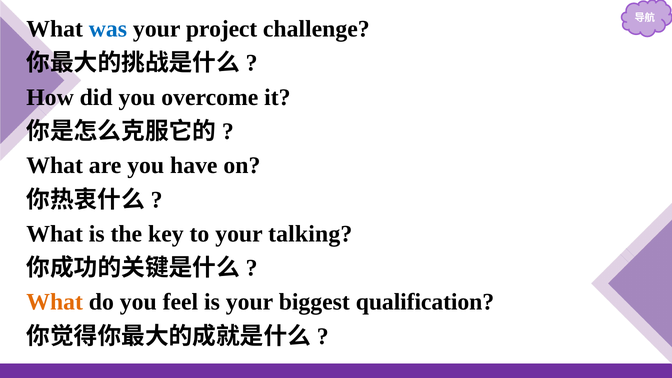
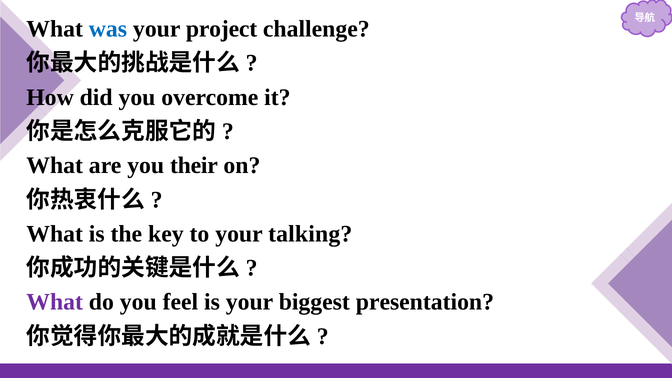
have: have -> their (194, 166)
What colour: orange -> purple (55, 302)
qualification: qualification -> presentation (425, 302)
